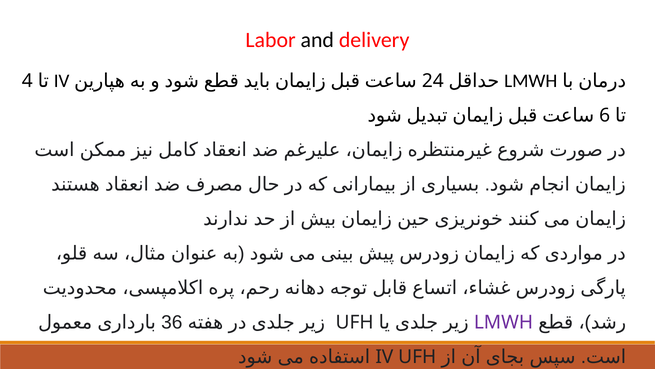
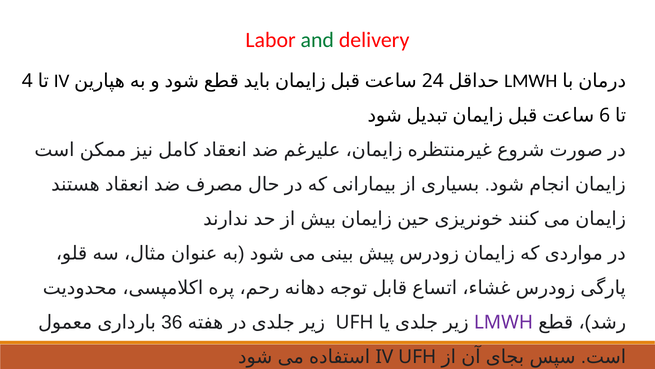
and colour: black -> green (317, 40)
